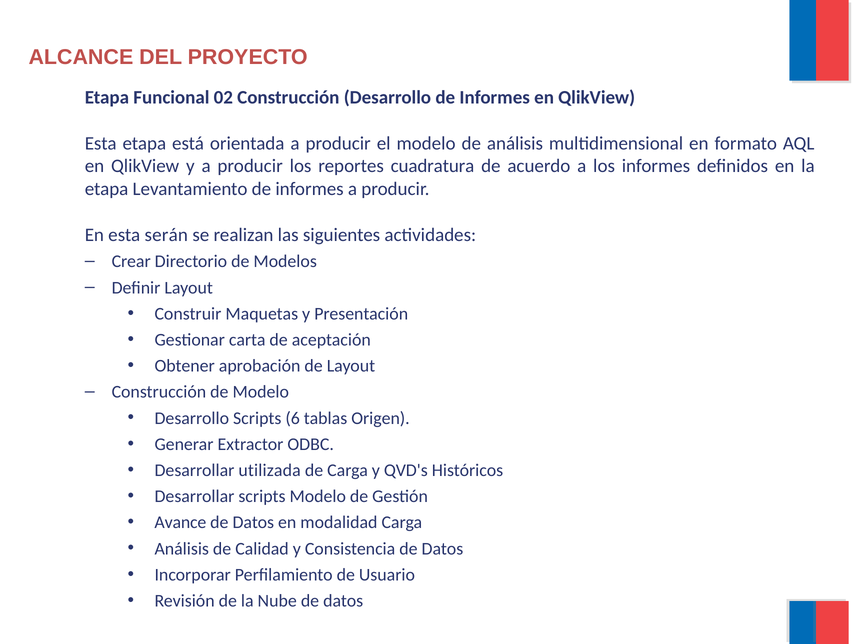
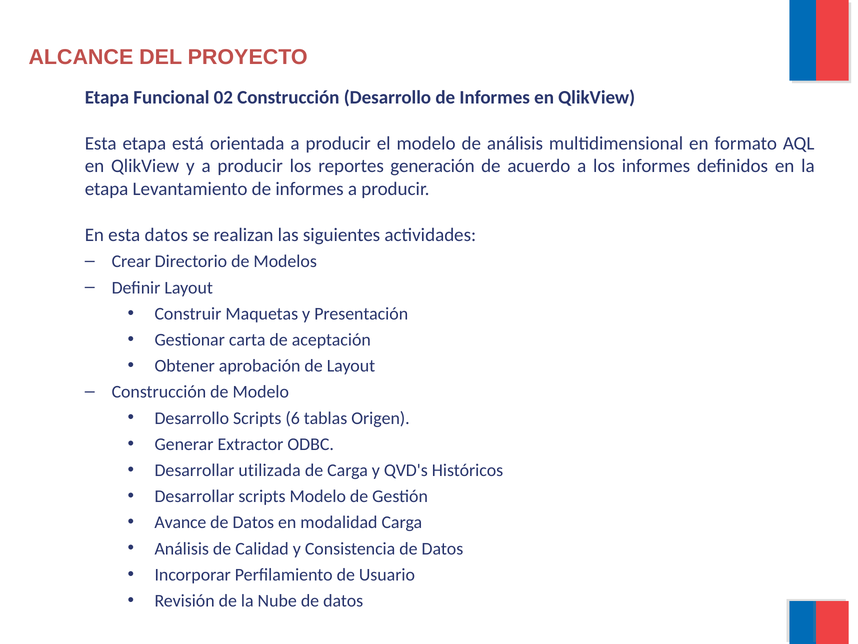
cuadratura: cuadratura -> generación (433, 166)
esta serán: serán -> datos (166, 235)
